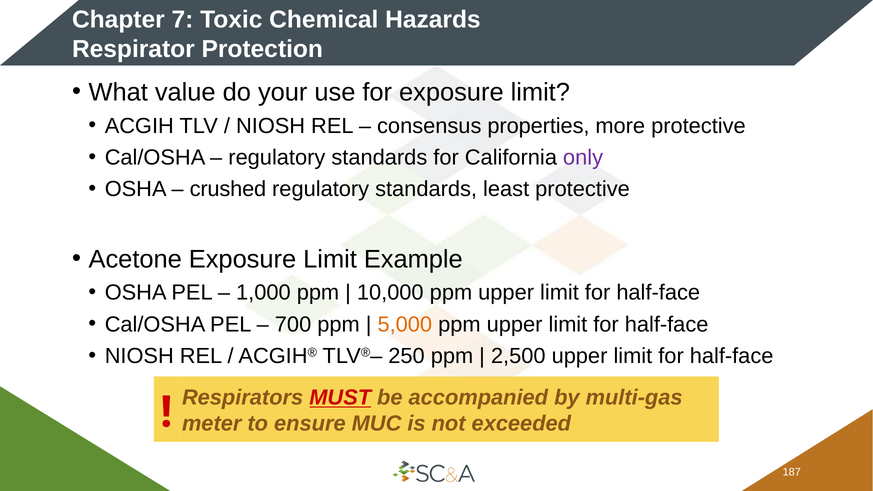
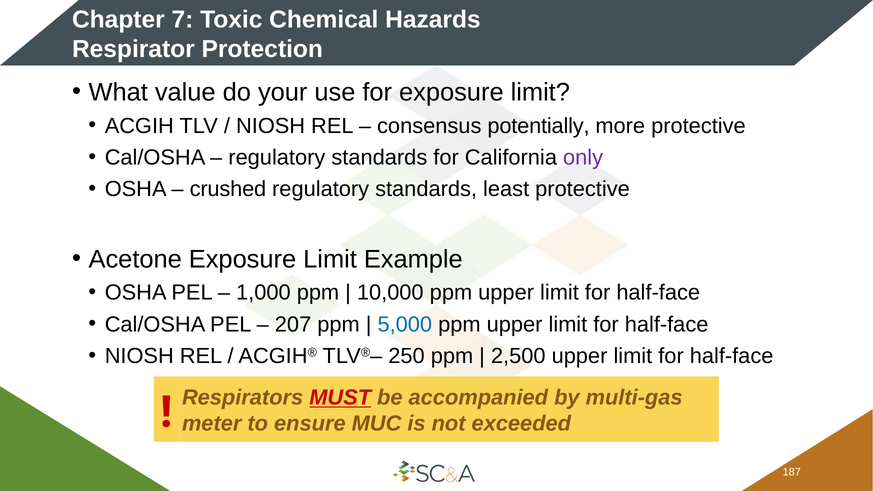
properties: properties -> potentially (539, 126)
700: 700 -> 207 (293, 324)
5,000 colour: orange -> blue (405, 324)
